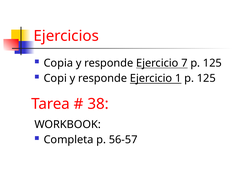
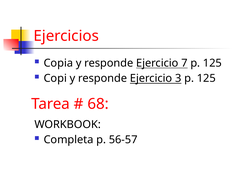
1: 1 -> 3 (178, 78)
38: 38 -> 68 (98, 104)
